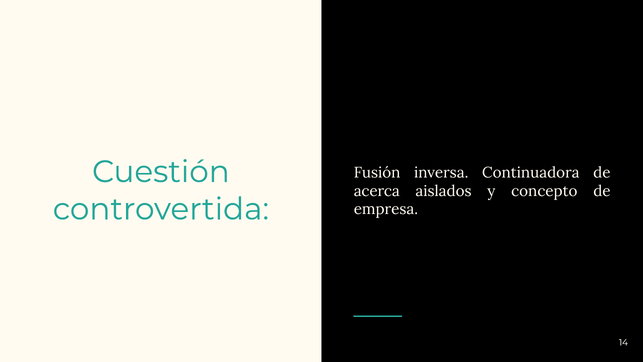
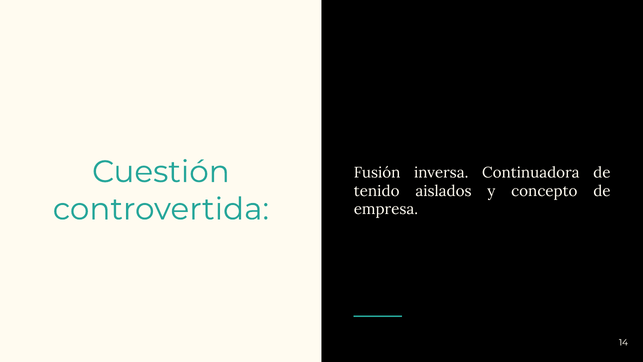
acerca: acerca -> tenido (377, 191)
